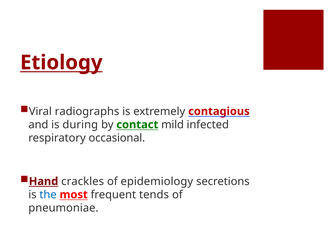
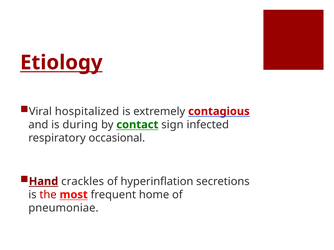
radiographs: radiographs -> hospitalized (87, 112)
mild: mild -> sign (172, 125)
epidemiology: epidemiology -> hyperinflation (157, 182)
the colour: blue -> red (48, 195)
tends: tends -> home (154, 195)
